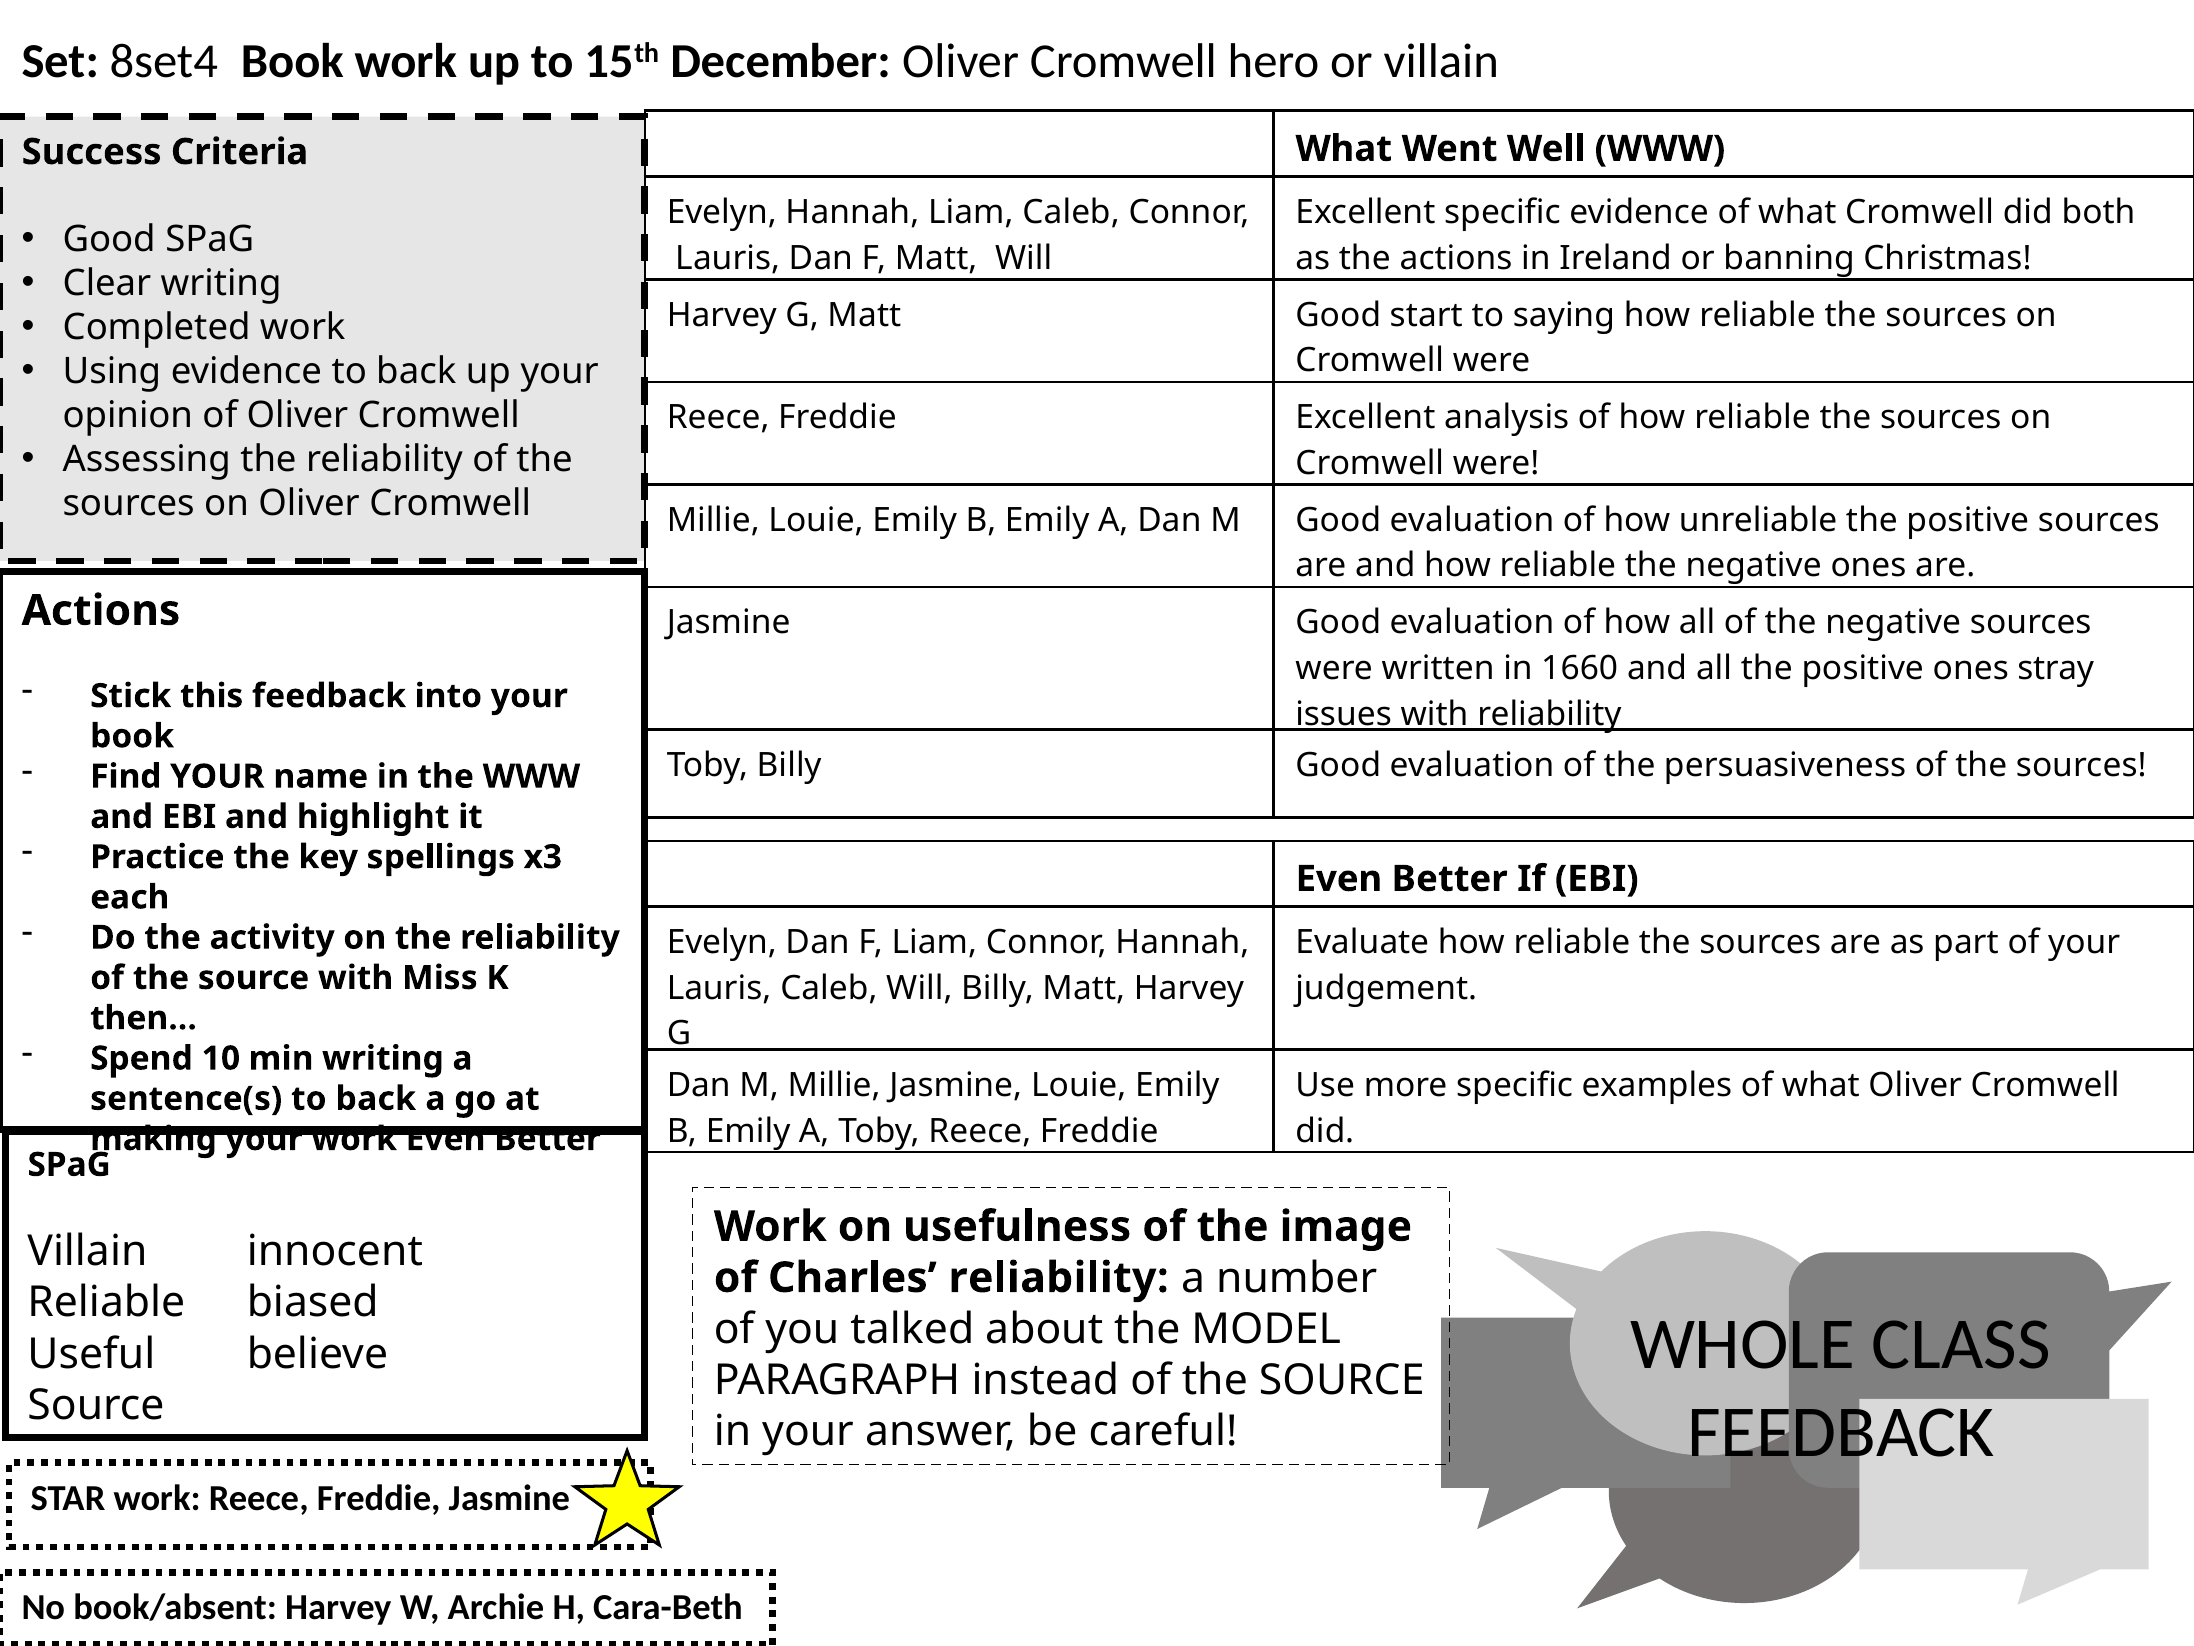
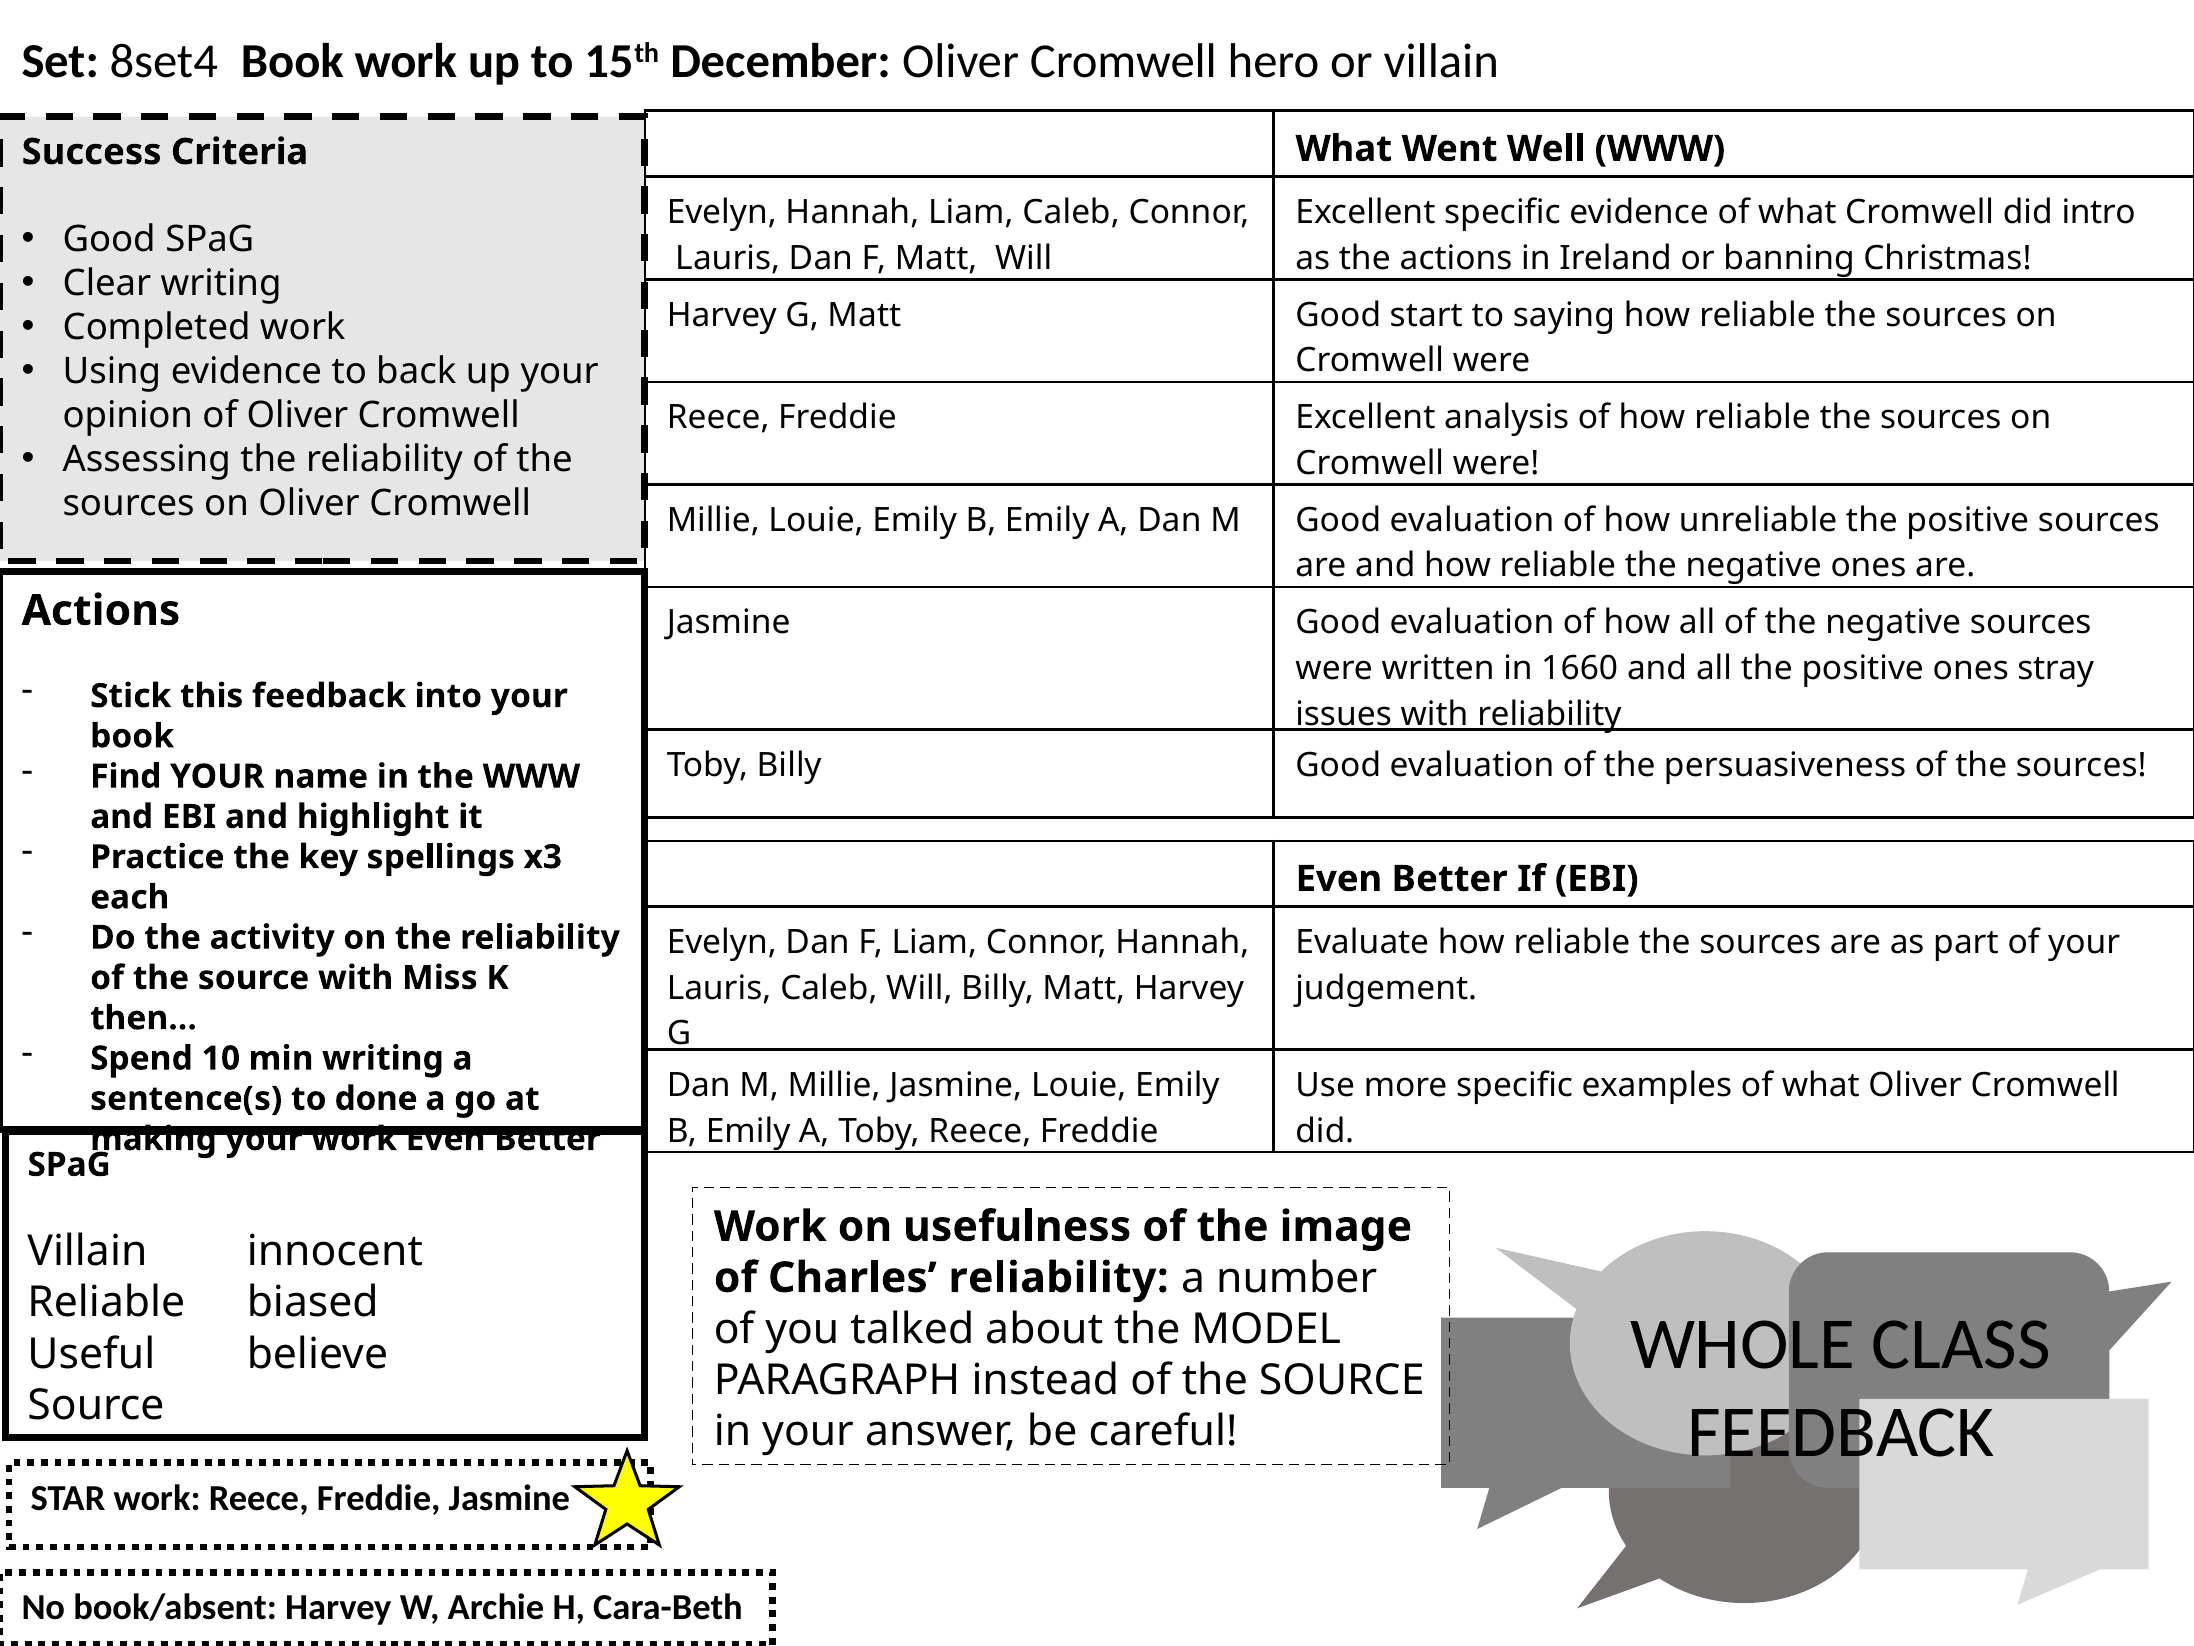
both: both -> intro (2099, 212)
sentence(s to back: back -> done (376, 1098)
